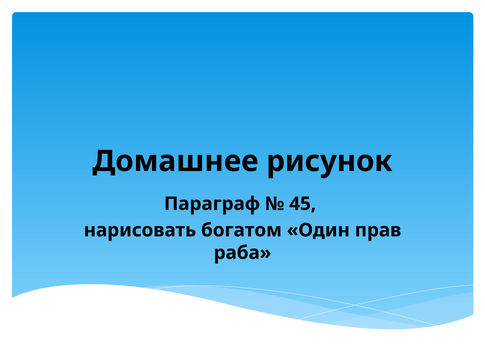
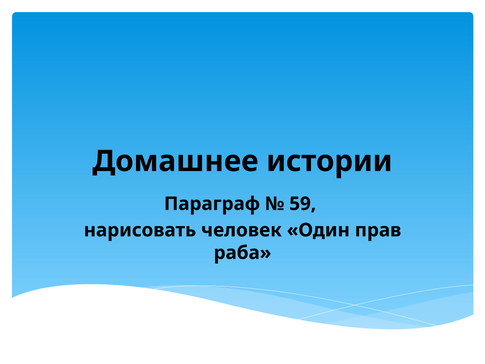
рисунок: рисунок -> истории (329, 161)
45: 45 -> 59 (303, 204)
богатом: богатом -> человек (241, 230)
